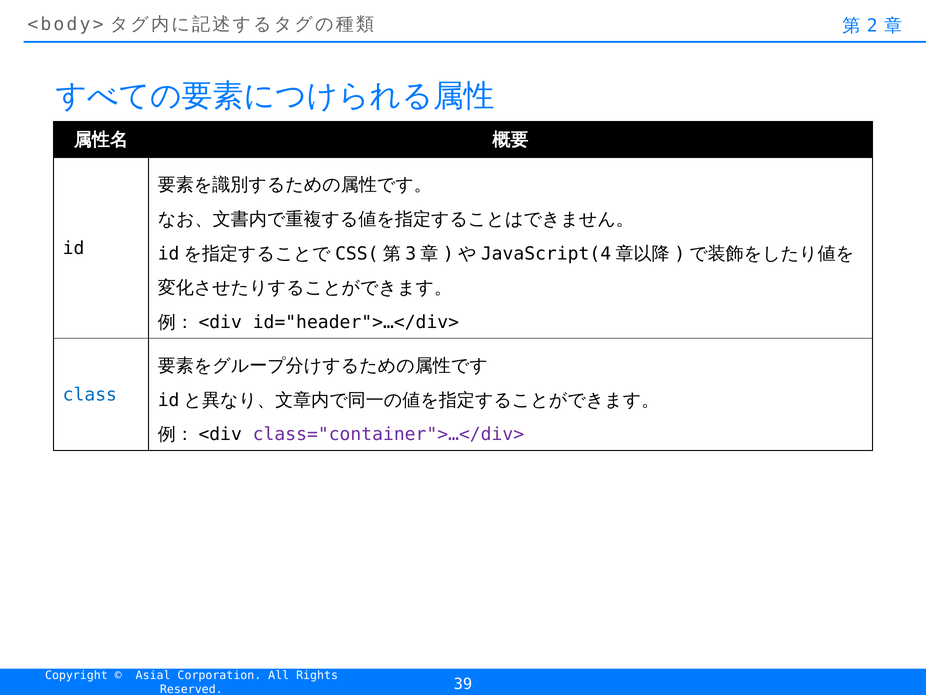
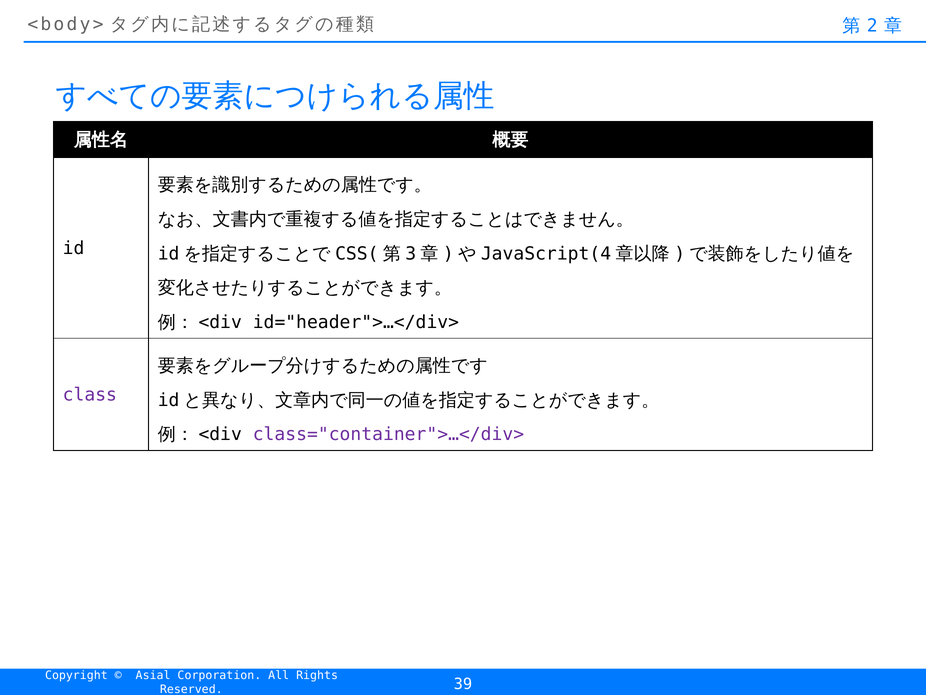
class colour: blue -> purple (90, 394)
